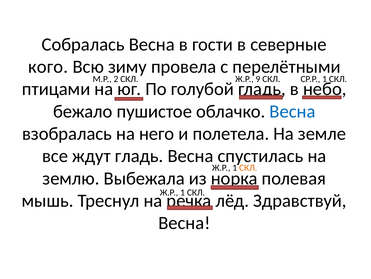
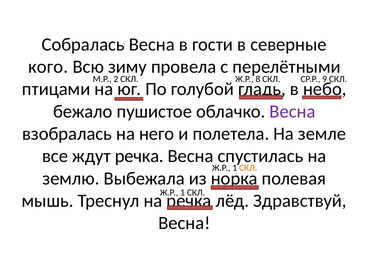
9: 9 -> 8 (258, 79)
СР.Р 1: 1 -> 9 (325, 79)
Весна colour: blue -> purple (292, 111)
ждут гладь: гладь -> речка (139, 156)
